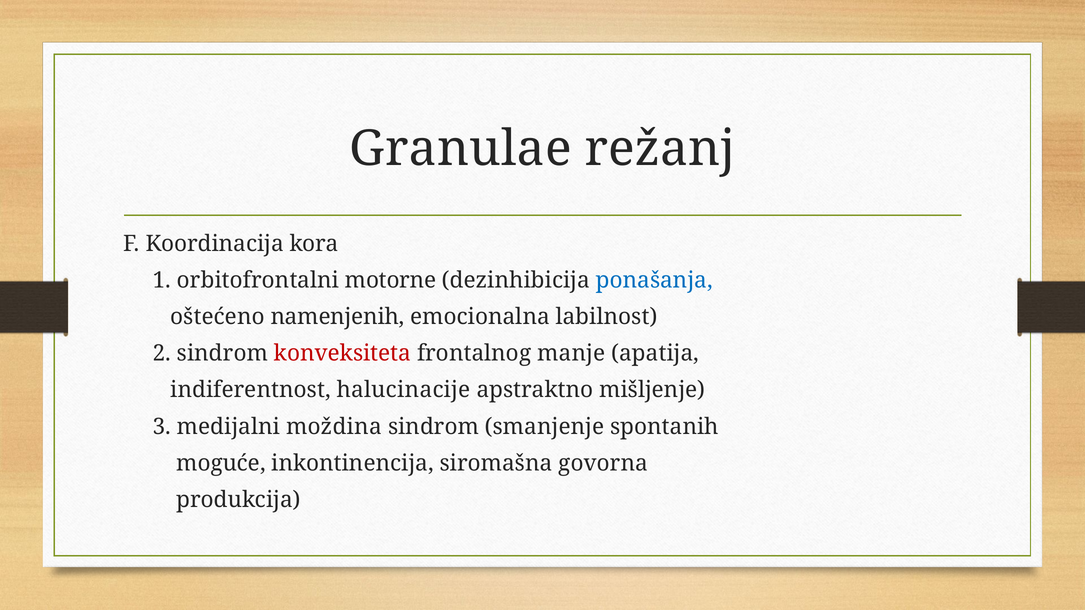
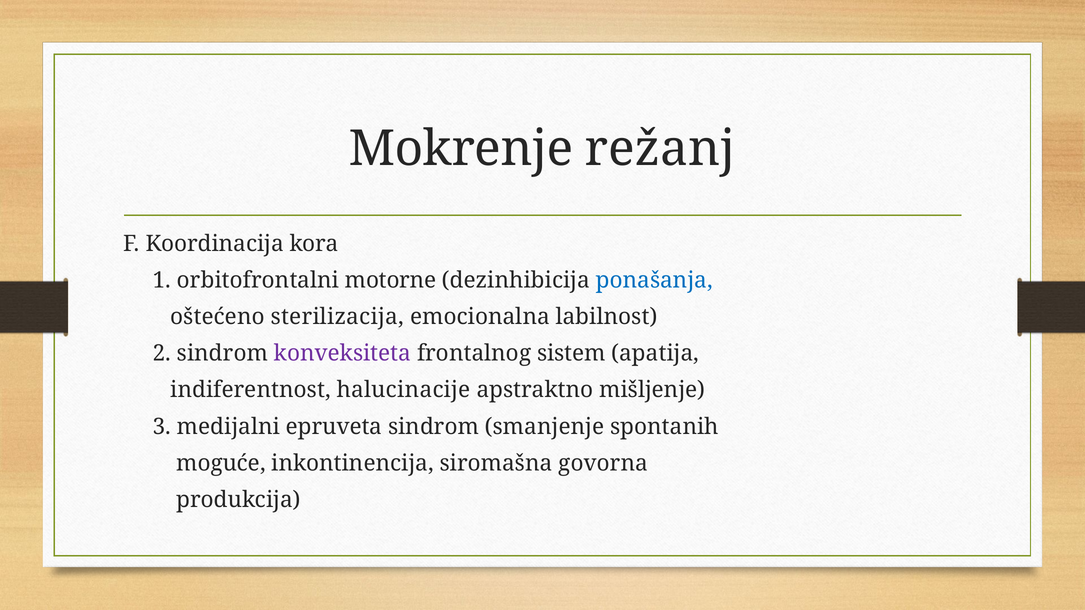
Granulae: Granulae -> Mokrenje (461, 149)
namenjenih: namenjenih -> sterilizacija (337, 317)
konveksiteta colour: red -> purple (342, 354)
manje: manje -> sistem (571, 354)
moždina: moždina -> epruveta (334, 427)
